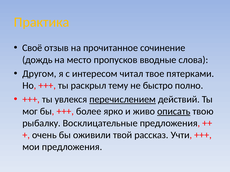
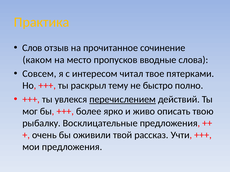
Своё: Своё -> Слов (32, 48)
дождь: дождь -> каком (37, 60)
Другом: Другом -> Совсем (39, 74)
описать underline: present -> none (174, 112)
